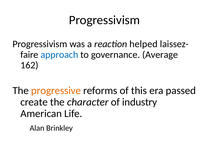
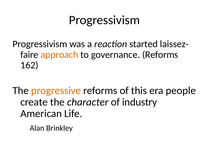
helped: helped -> started (144, 44)
approach colour: blue -> orange (59, 55)
governance Average: Average -> Reforms (160, 55)
passed: passed -> people (181, 91)
